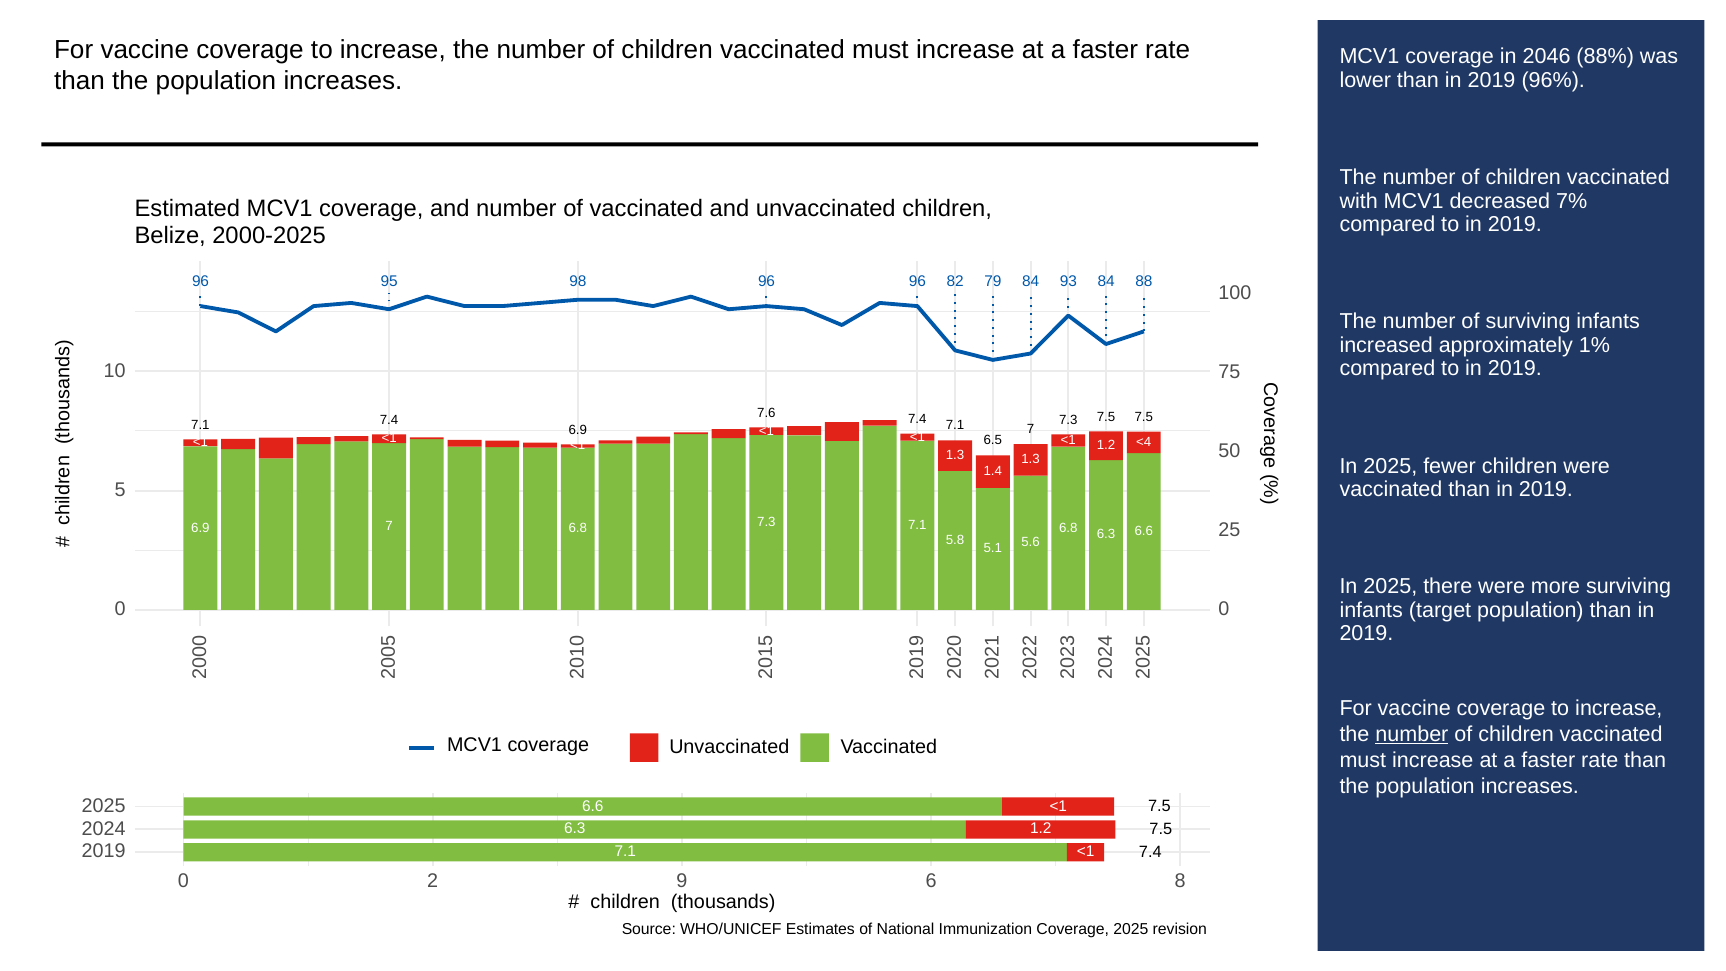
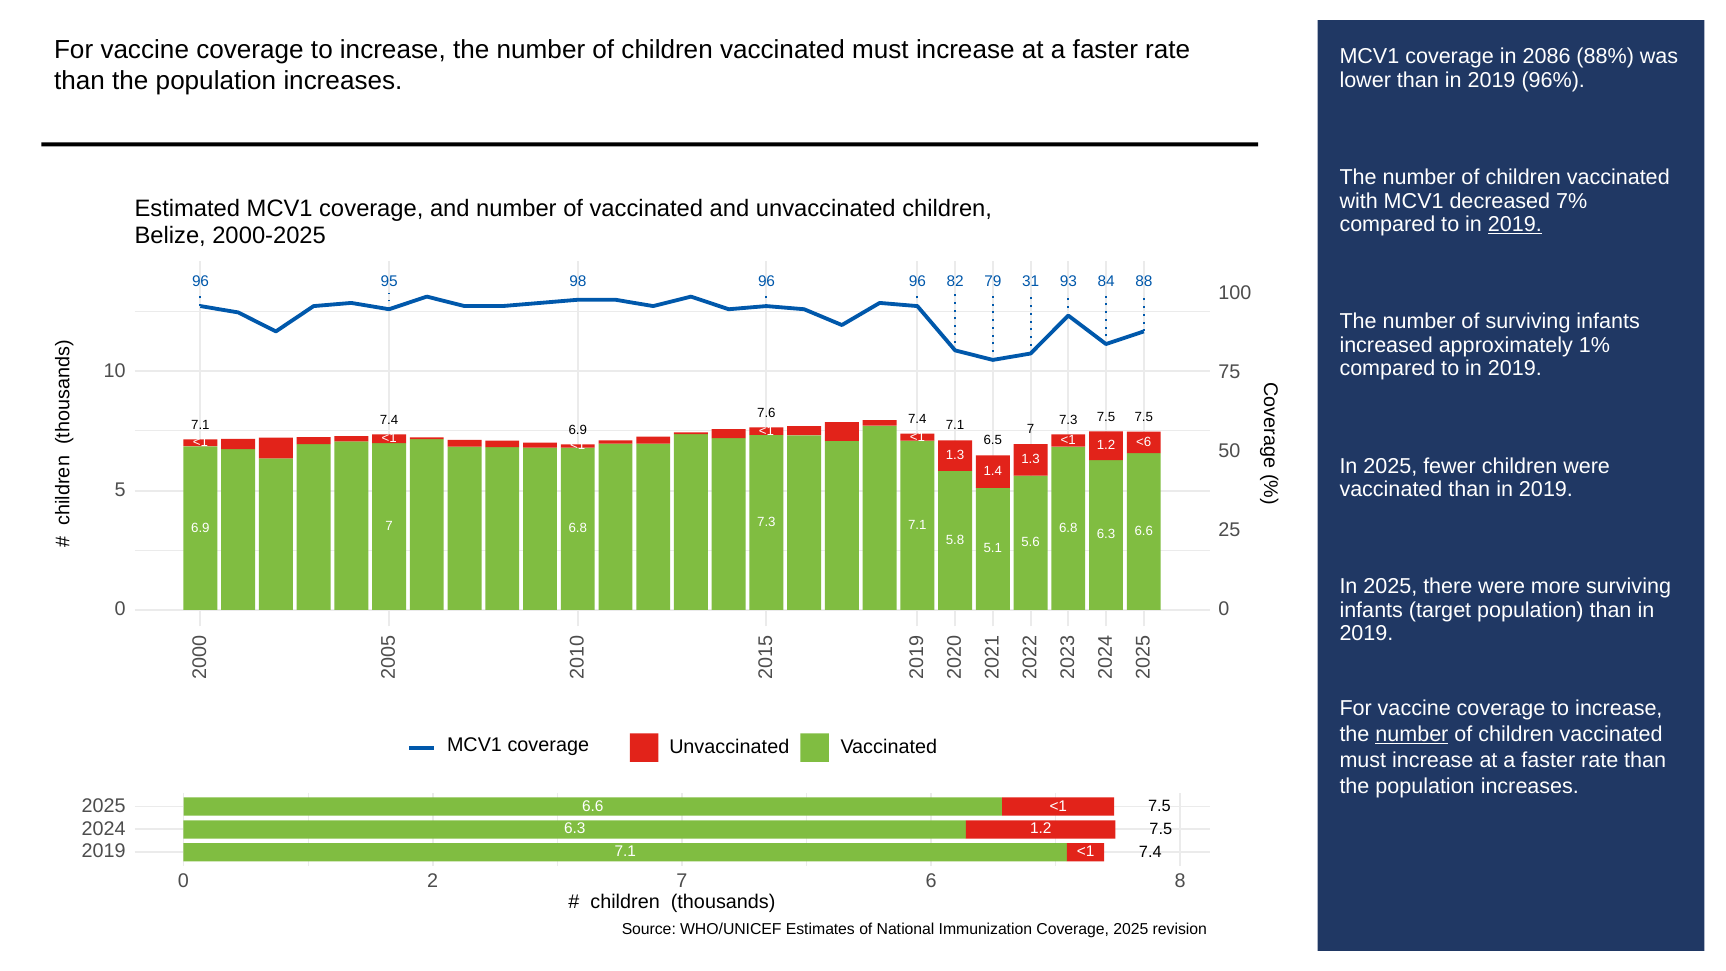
2046: 2046 -> 2086 (1547, 57)
2019 underline: none -> present (1515, 224)
79 84: 84 -> 31 (1031, 281)
<4: <4 -> <6 (1144, 442)
2 9: 9 -> 7 (682, 881)
